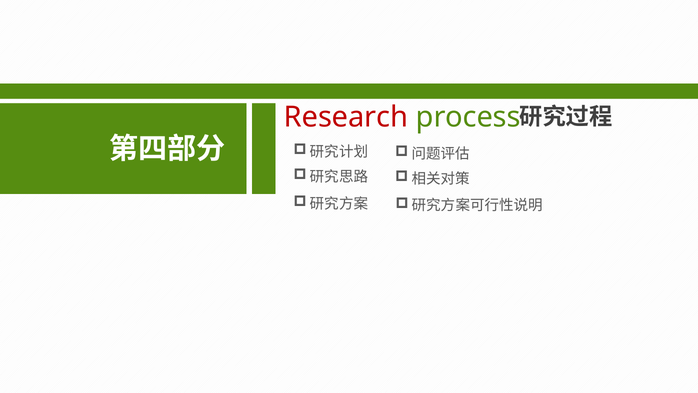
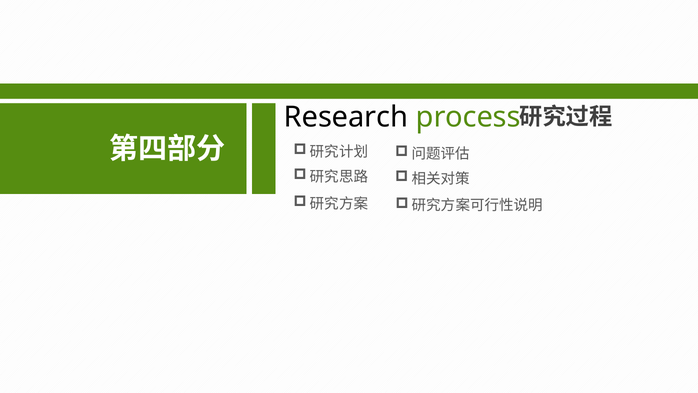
Research colour: red -> black (346, 117)
